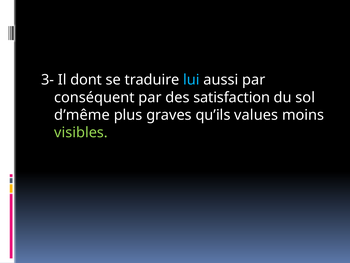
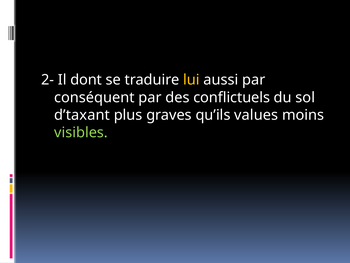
3-: 3- -> 2- (48, 80)
lui colour: light blue -> yellow (191, 80)
satisfaction: satisfaction -> conflictuels (232, 97)
d’même: d’même -> d’taxant (82, 115)
